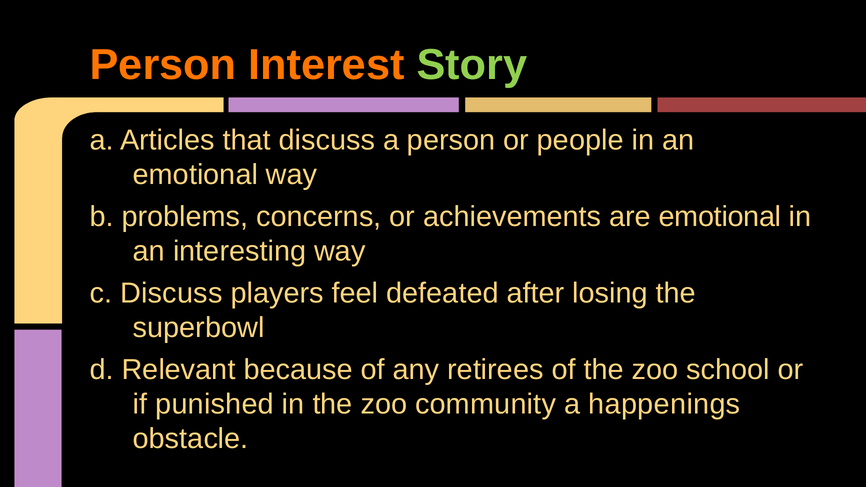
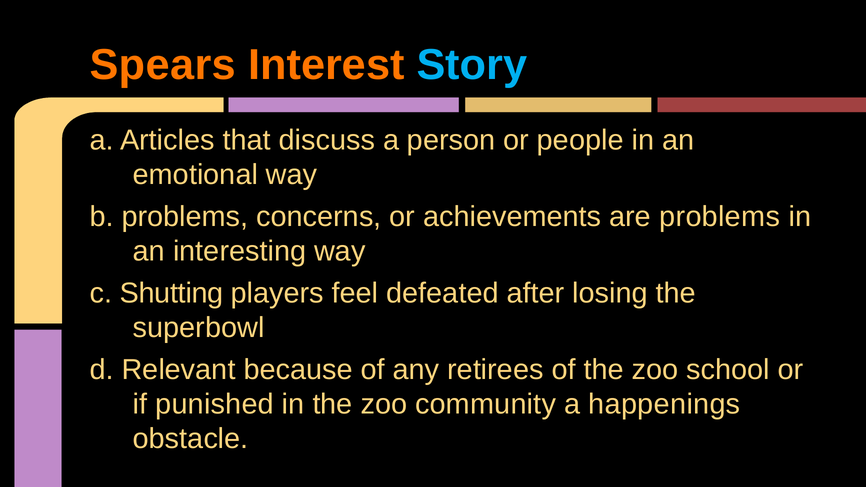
Person: Person -> Spears (163, 65)
Story colour: light green -> light blue (472, 65)
are emotional: emotional -> problems (720, 217)
c Discuss: Discuss -> Shutting (172, 293)
